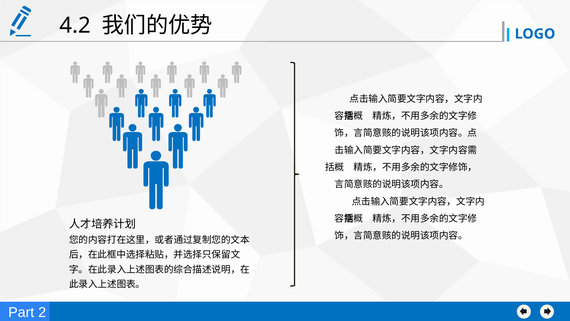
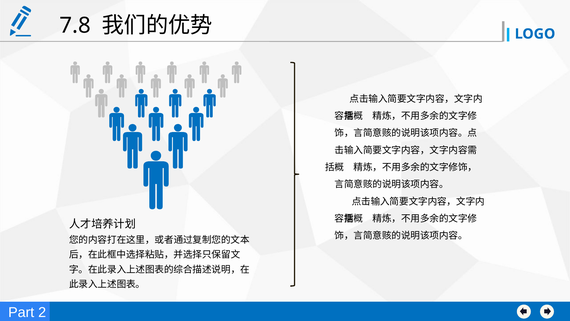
4.2: 4.2 -> 7.8 (75, 25)
